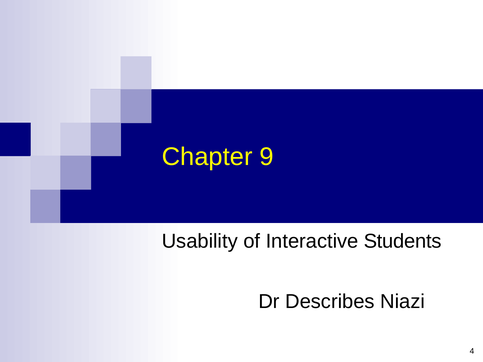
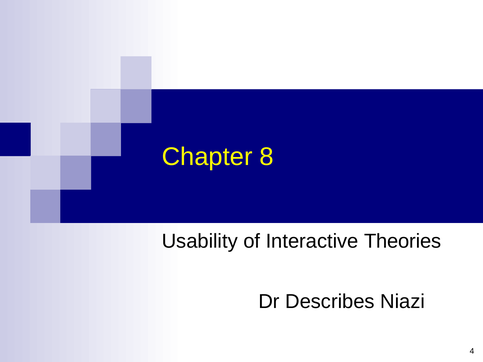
9: 9 -> 8 (267, 157)
Students: Students -> Theories (403, 241)
